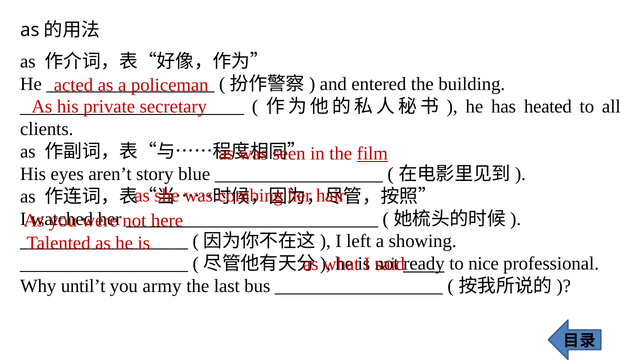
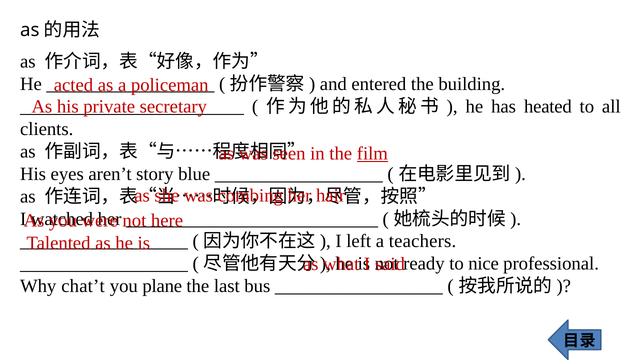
showing: showing -> teachers (423, 241)
ready underline: present -> none (424, 263)
until’t: until’t -> chat’t (83, 286)
army: army -> plane (162, 286)
